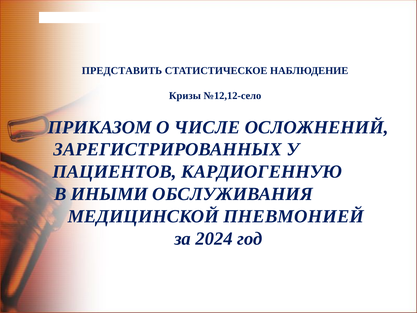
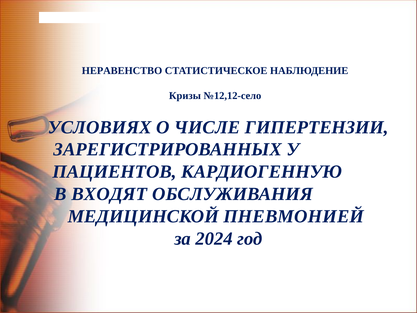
ПРЕДСТАВИТЬ: ПРЕДСТАВИТЬ -> НЕРАВЕНСТВО (122, 71)
ПРИКАЗОМ: ПРИКАЗОМ -> УСЛОВИЯХ (100, 127)
ОСЛОЖНЕНИЙ: ОСЛОЖНЕНИЙ -> ГИПЕРТЕНЗИИ (317, 127)
ИНЫМИ: ИНЫМИ -> ВХОДЯТ (109, 194)
